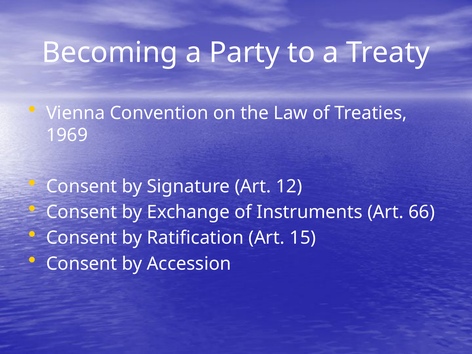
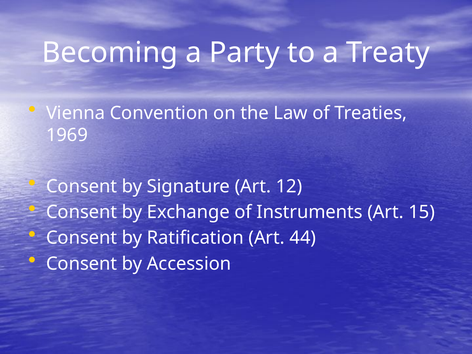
66: 66 -> 15 (422, 212)
15: 15 -> 44 (303, 238)
